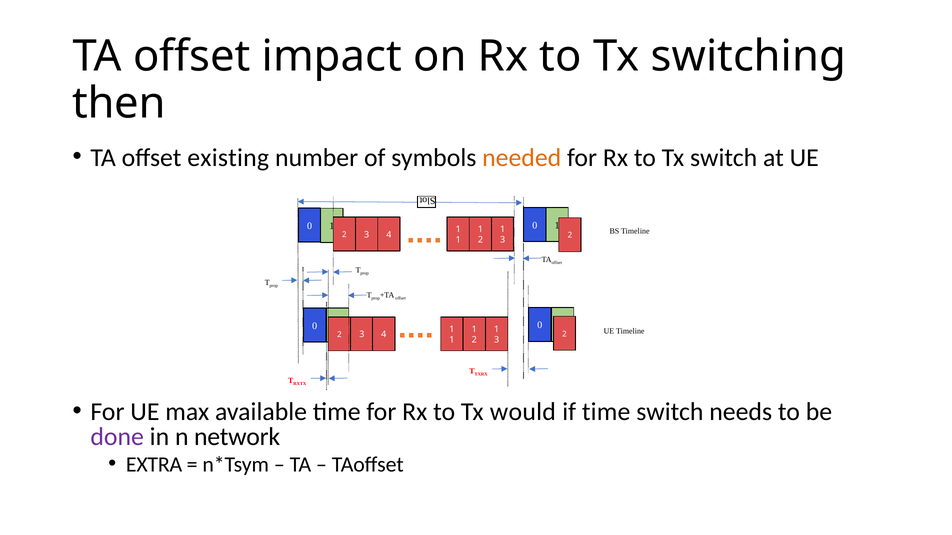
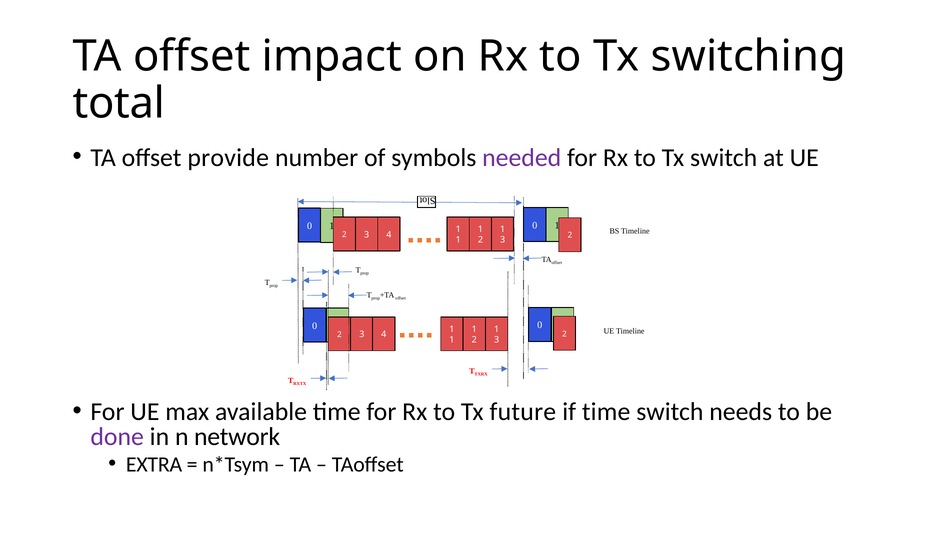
then: then -> total (119, 104)
existing: existing -> provide (228, 158)
needed colour: orange -> purple (522, 158)
would: would -> future (523, 412)
